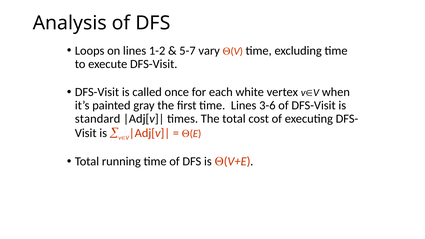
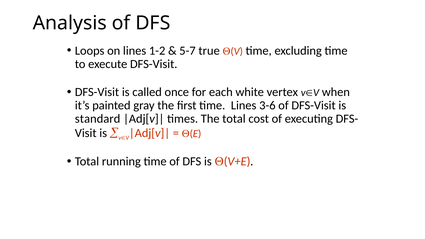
vary: vary -> true (209, 51)
